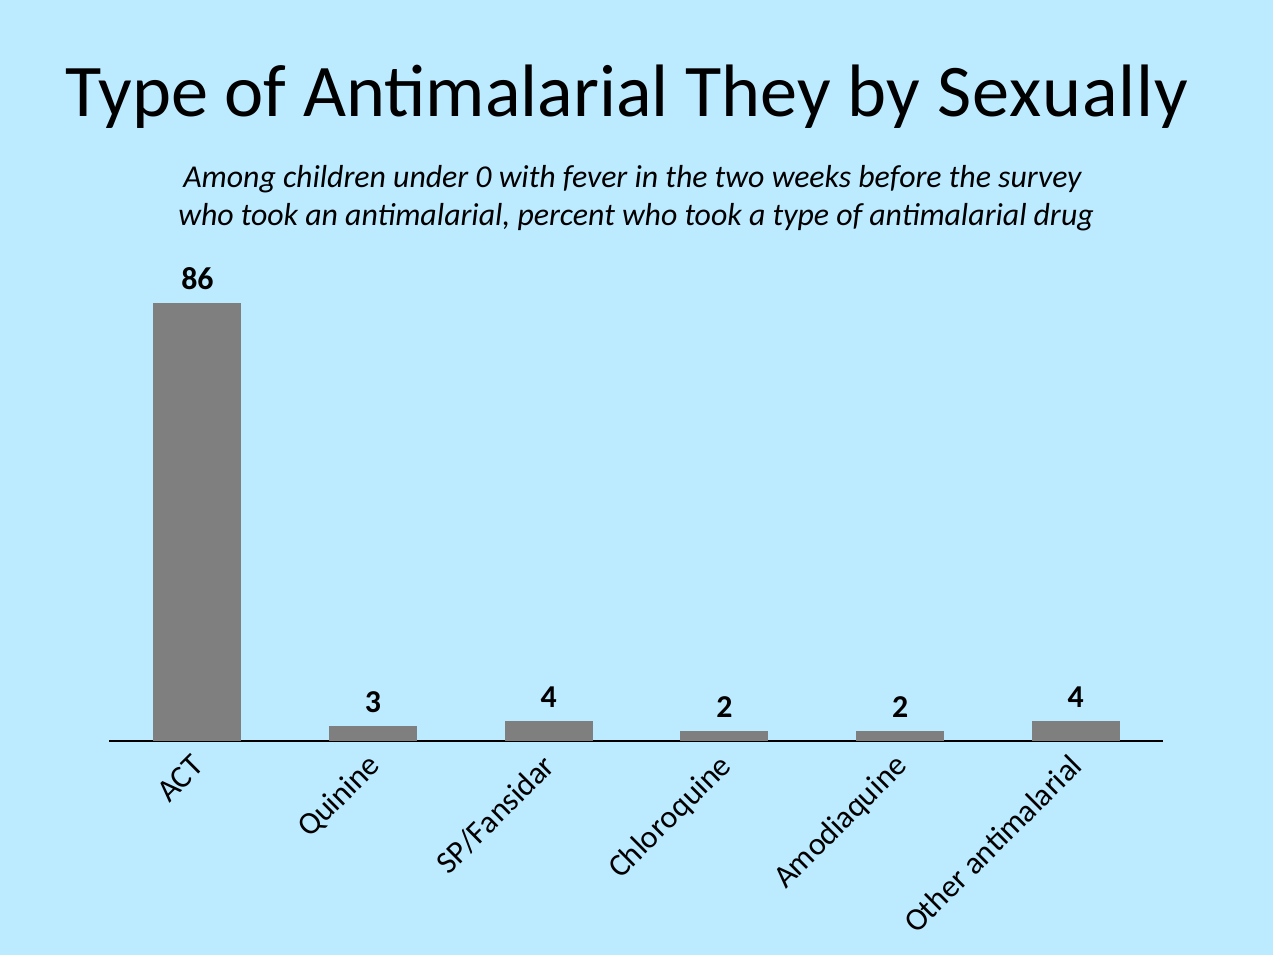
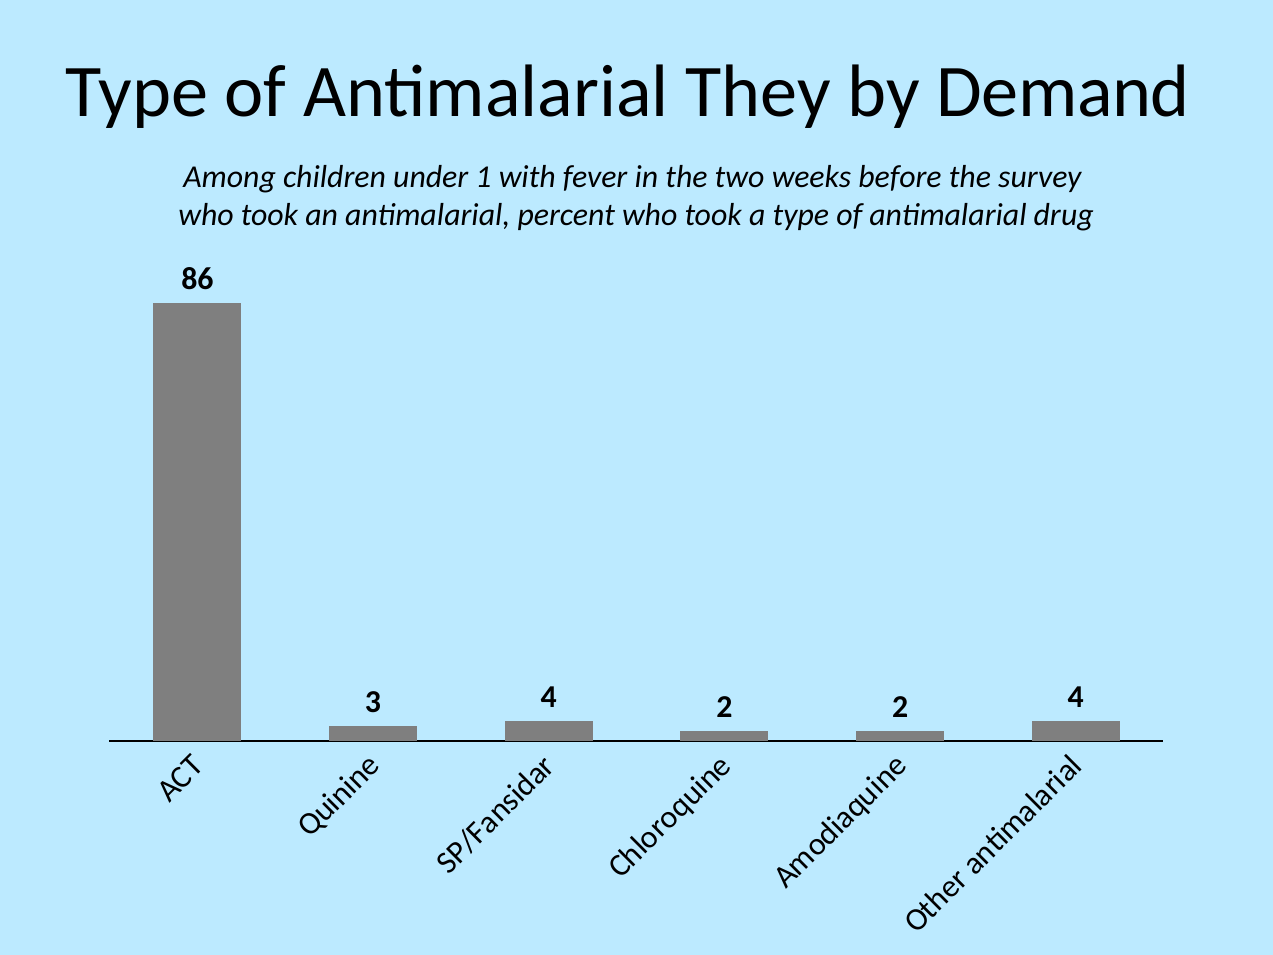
Sexually: Sexually -> Demand (1063, 92)
0: 0 -> 1 (484, 177)
